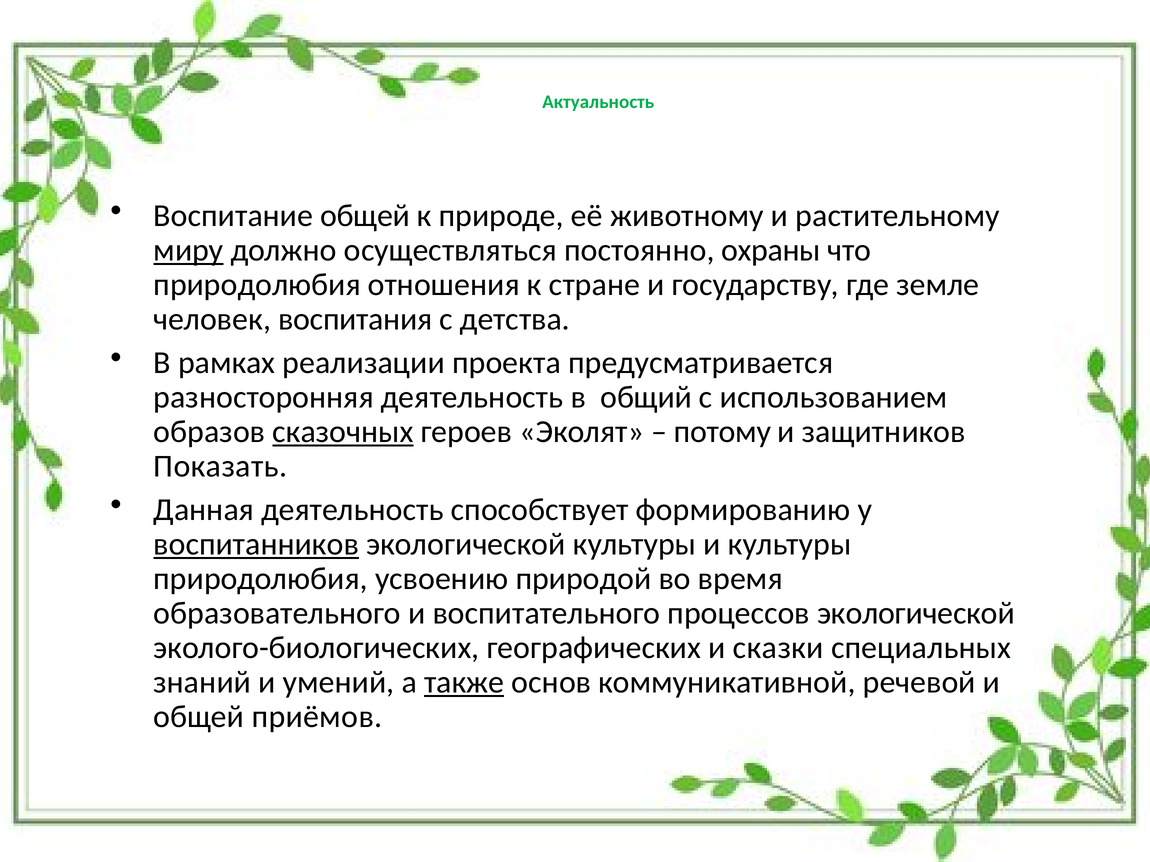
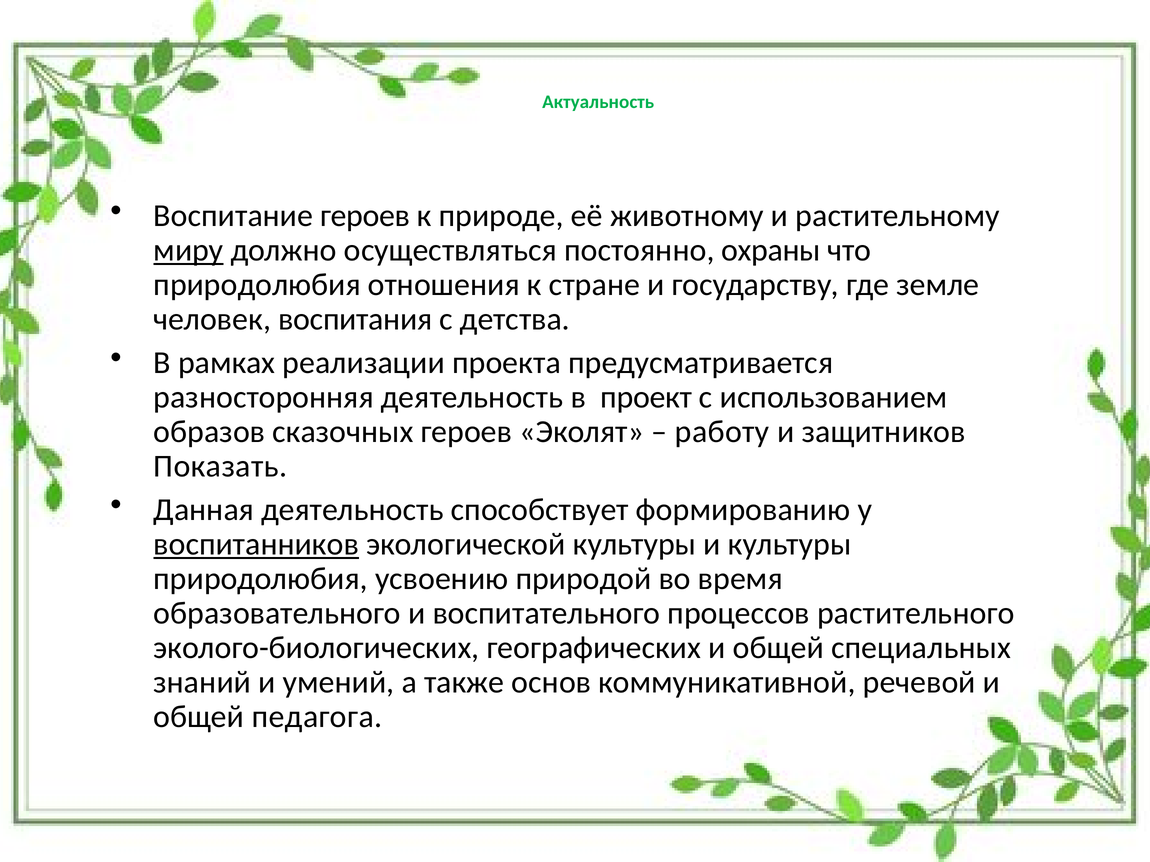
Воспитание общей: общей -> героев (365, 216)
общий: общий -> проект (646, 398)
сказочных underline: present -> none (343, 432)
потому: потому -> работу (722, 432)
процессов экологической: экологической -> растительного (916, 614)
географических и сказки: сказки -> общей (778, 648)
также underline: present -> none (464, 683)
приёмов: приёмов -> педагога (317, 717)
